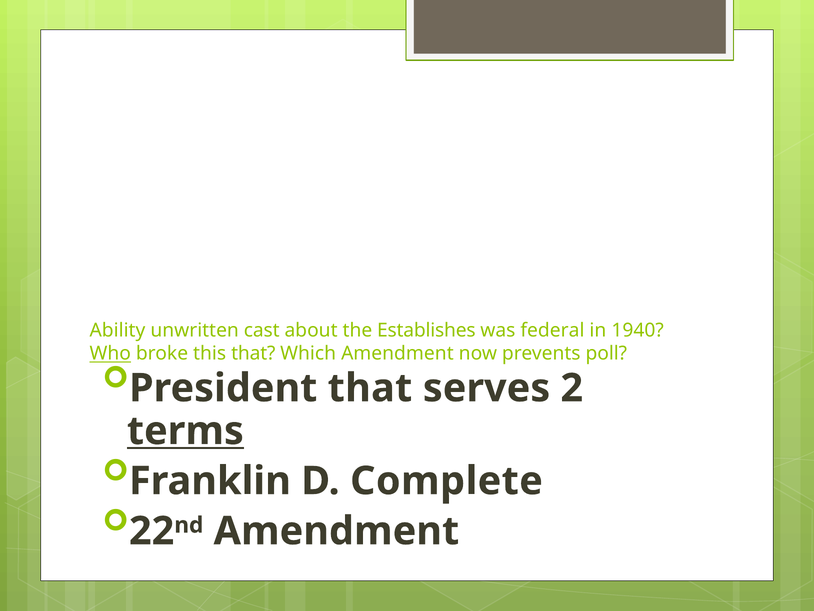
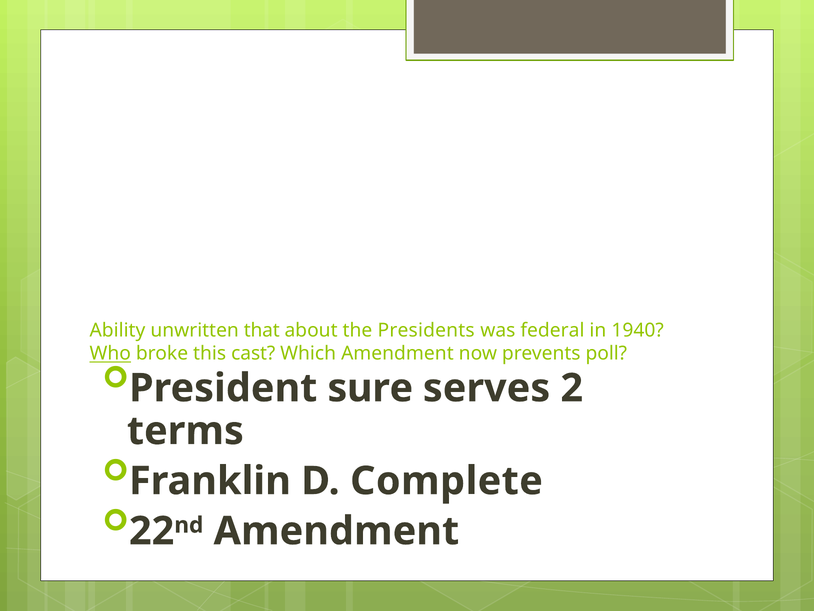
cast: cast -> that (262, 330)
Establishes: Establishes -> Presidents (426, 330)
this that: that -> cast (253, 353)
President that: that -> sure (370, 388)
terms underline: present -> none (185, 431)
